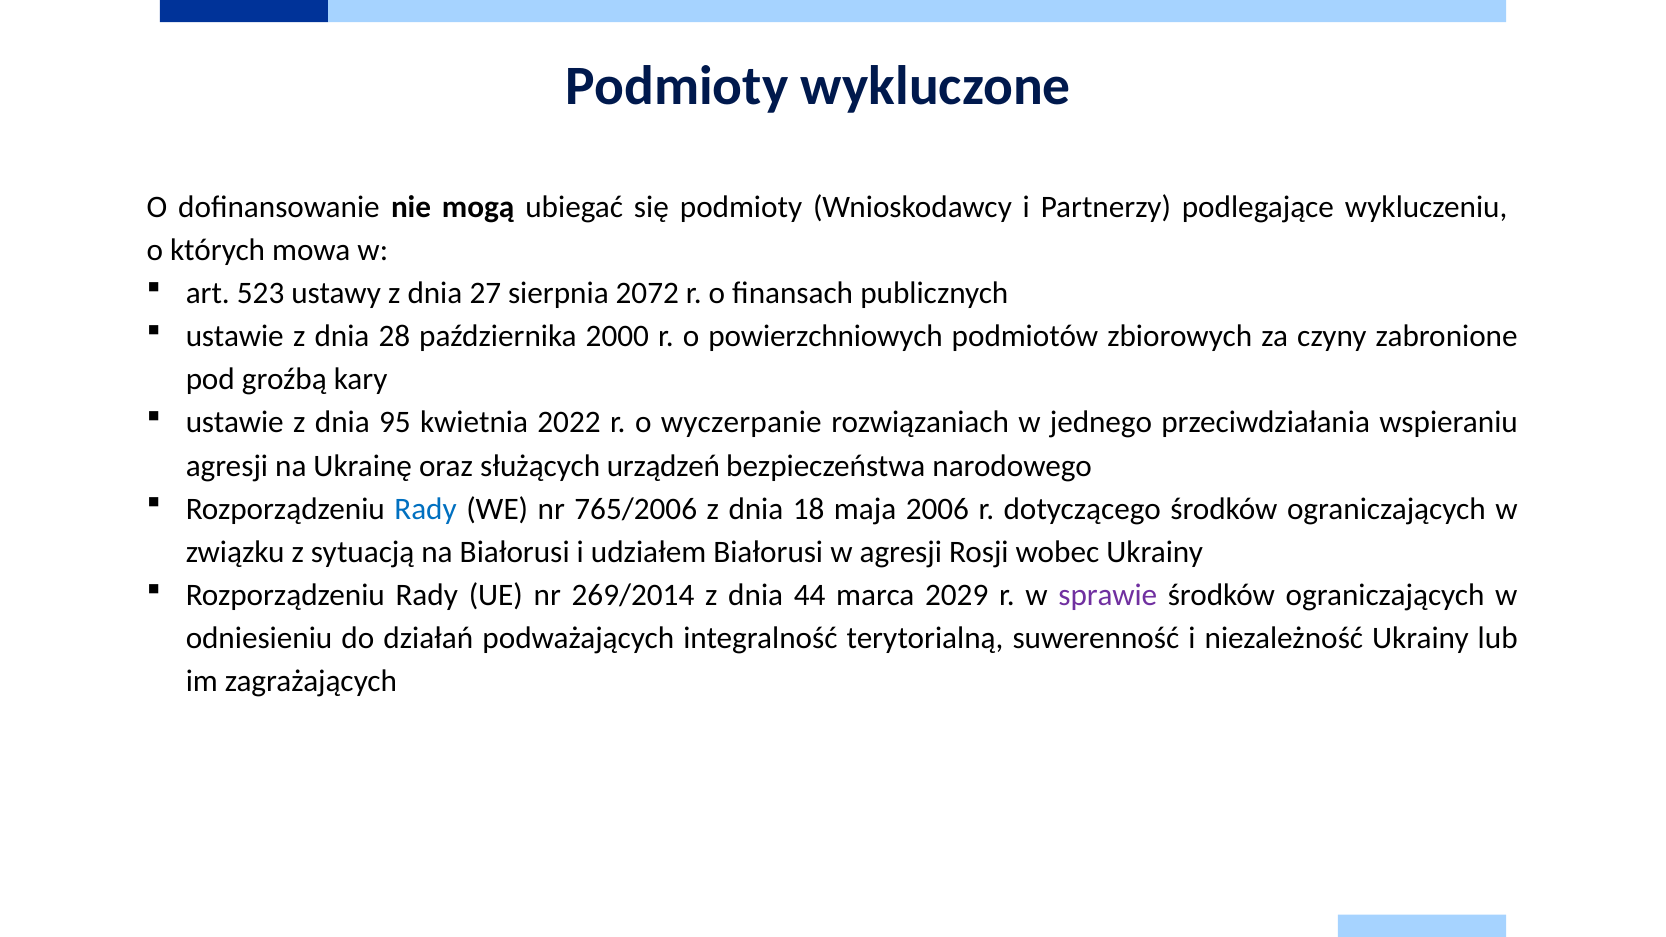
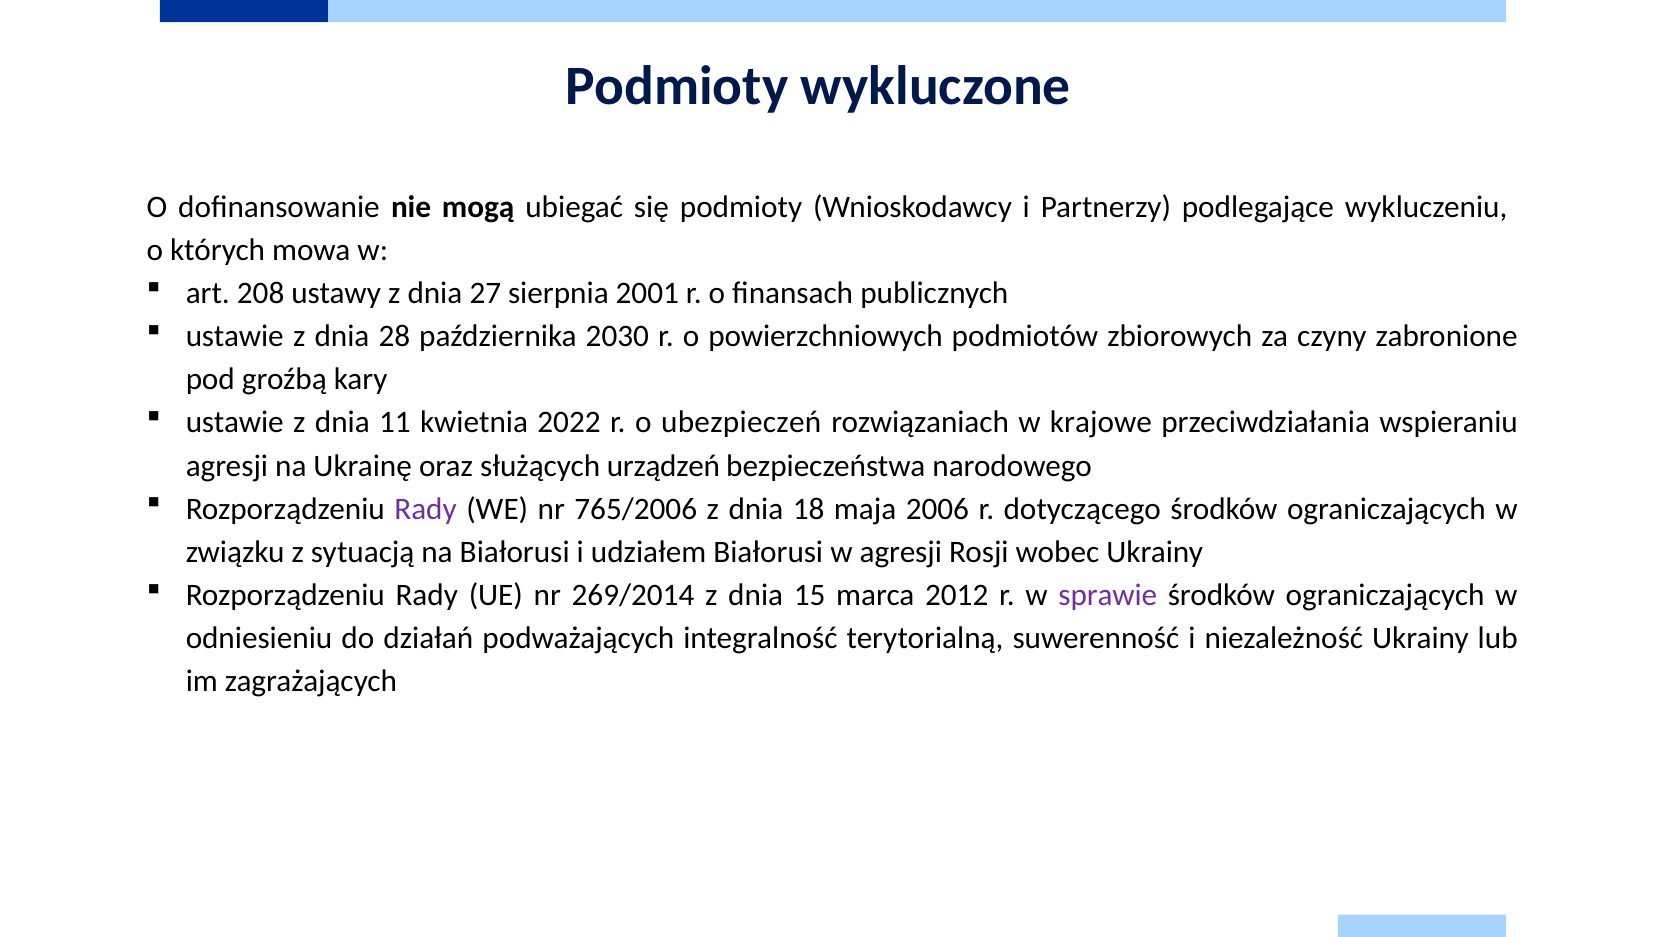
523: 523 -> 208 (261, 293)
2072: 2072 -> 2001 (647, 293)
2000: 2000 -> 2030 (617, 336)
95: 95 -> 11 (395, 423)
wyczerpanie: wyczerpanie -> ubezpieczeń (741, 423)
jednego: jednego -> krajowe (1101, 423)
Rady colour: blue -> purple (426, 509)
44: 44 -> 15 (810, 595)
2029: 2029 -> 2012 (957, 595)
